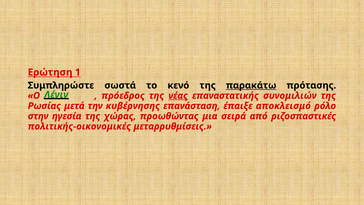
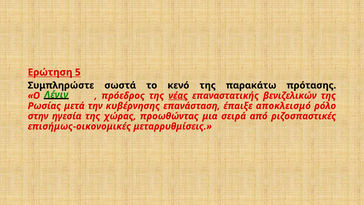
1: 1 -> 5 (78, 72)
παρακάτω underline: present -> none (251, 85)
συνομιλιών: συνομιλιών -> βενιζελικών (290, 96)
πολιτικής-οικονομικές: πολιτικής-οικονομικές -> επισήμως-οικονομικές (79, 126)
